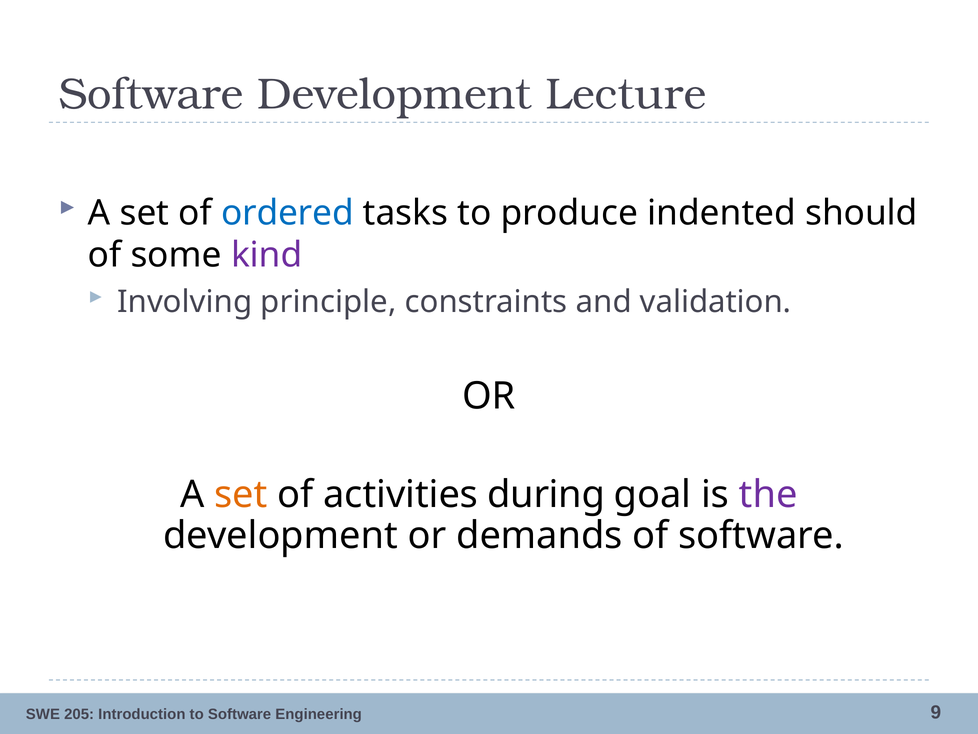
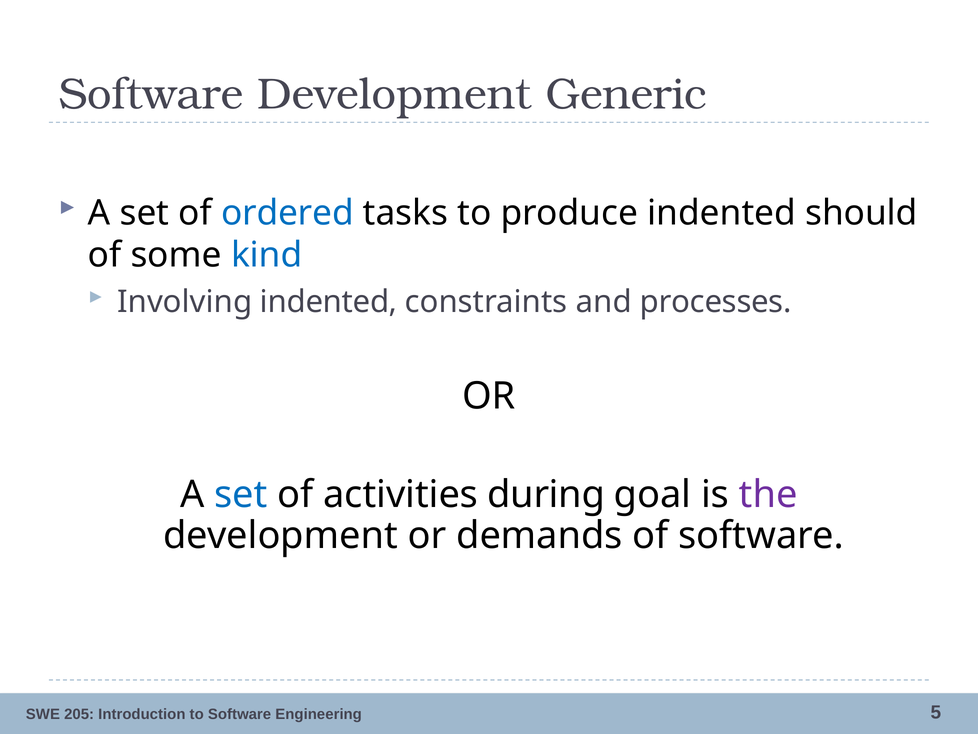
Lecture: Lecture -> Generic (626, 94)
kind colour: purple -> blue (267, 255)
Involving principle: principle -> indented (329, 302)
validation: validation -> processes (716, 302)
set colour: orange -> blue (241, 494)
9: 9 -> 5 (936, 712)
